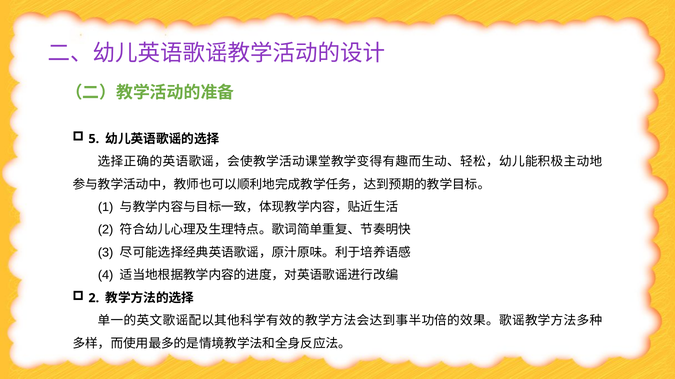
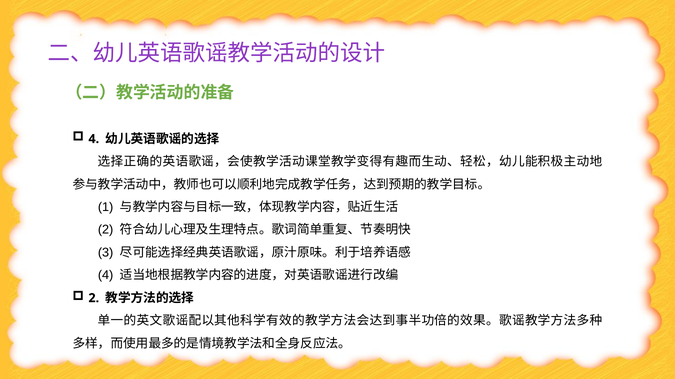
5: 5 -> 4 (94, 139)
